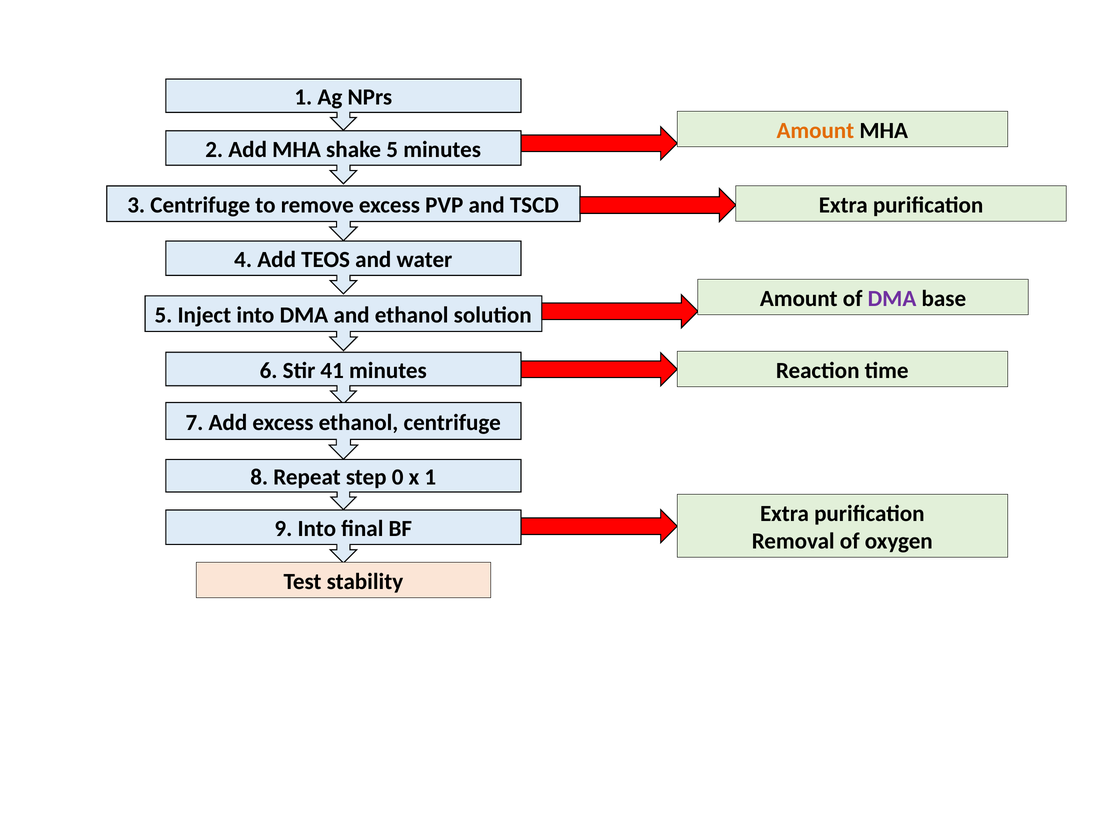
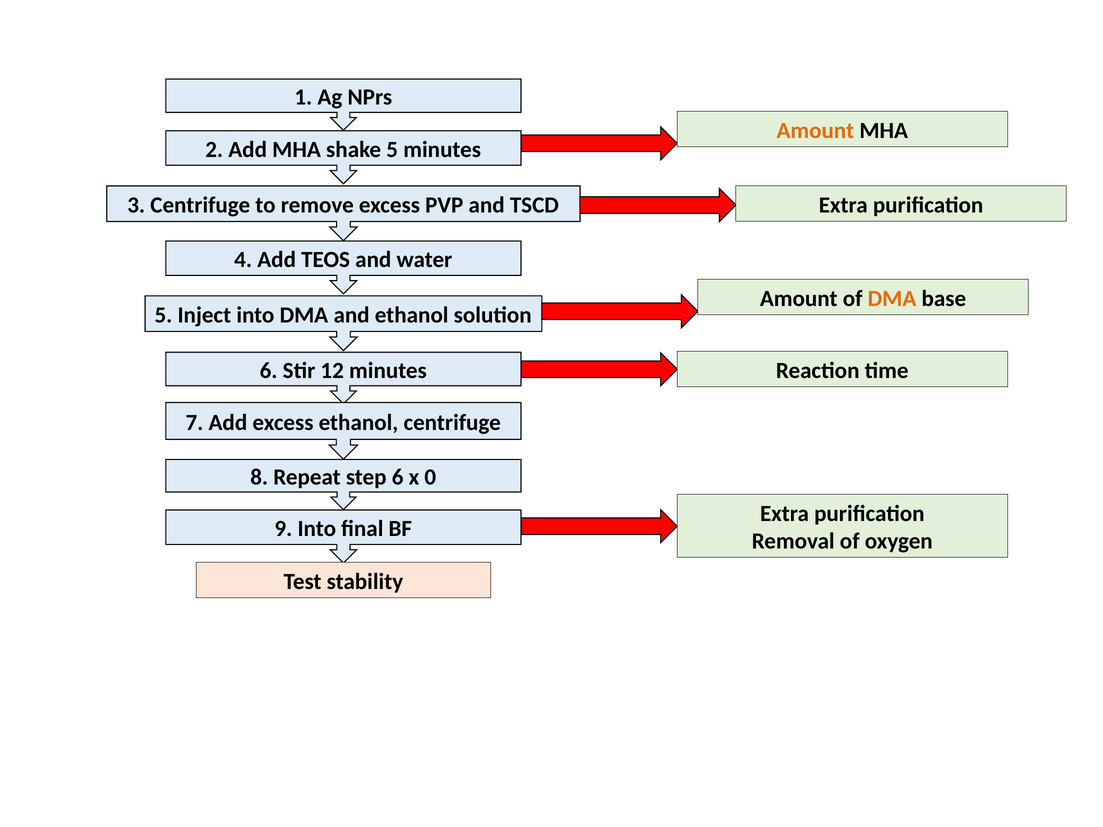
DMA colour: purple -> orange (892, 299)
41: 41 -> 12 (332, 371)
step 0: 0 -> 6 (398, 478)
x 1: 1 -> 0 (430, 478)
